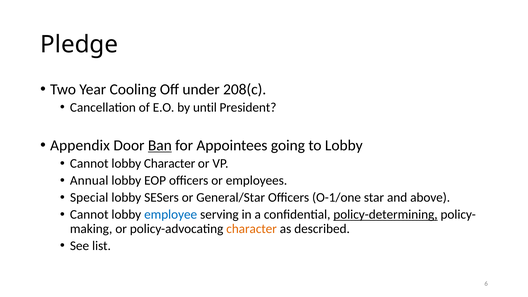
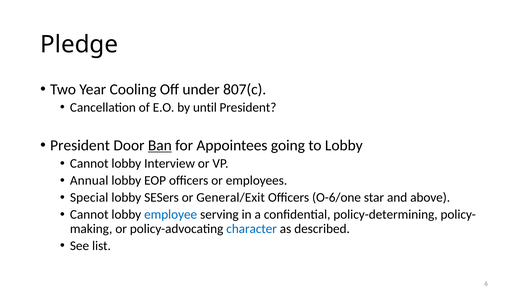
208(c: 208(c -> 807(c (245, 89)
Appendix: Appendix -> President (80, 145)
lobby Character: Character -> Interview (170, 164)
General/Star: General/Star -> General/Exit (231, 198)
O-1/one: O-1/one -> O-6/one (337, 198)
policy-determining underline: present -> none (385, 215)
character colour: orange -> blue (252, 229)
